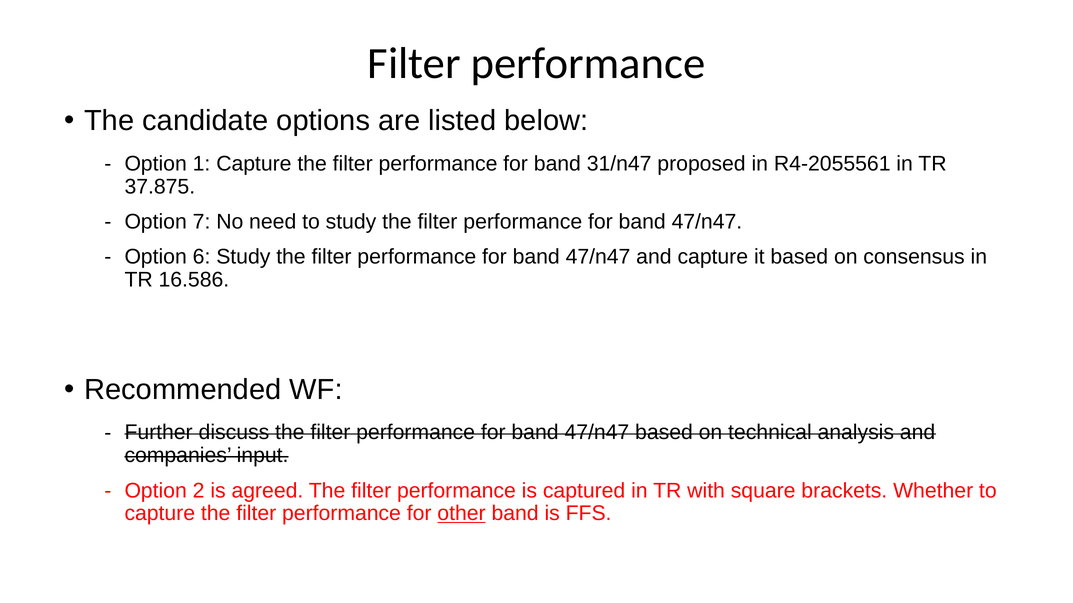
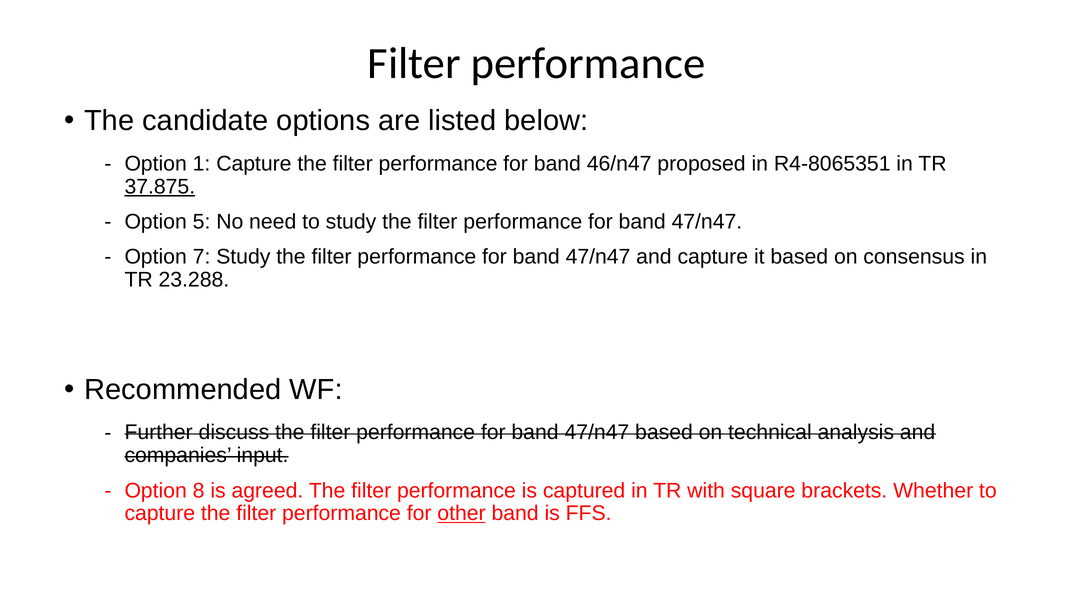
31/n47: 31/n47 -> 46/n47 (619, 164)
R4-2055561: R4-2055561 -> R4-8065351 (832, 164)
37.875 underline: none -> present (160, 187)
7: 7 -> 5 (202, 222)
6: 6 -> 7 (202, 257)
16.586: 16.586 -> 23.288 (194, 280)
2: 2 -> 8 (199, 491)
